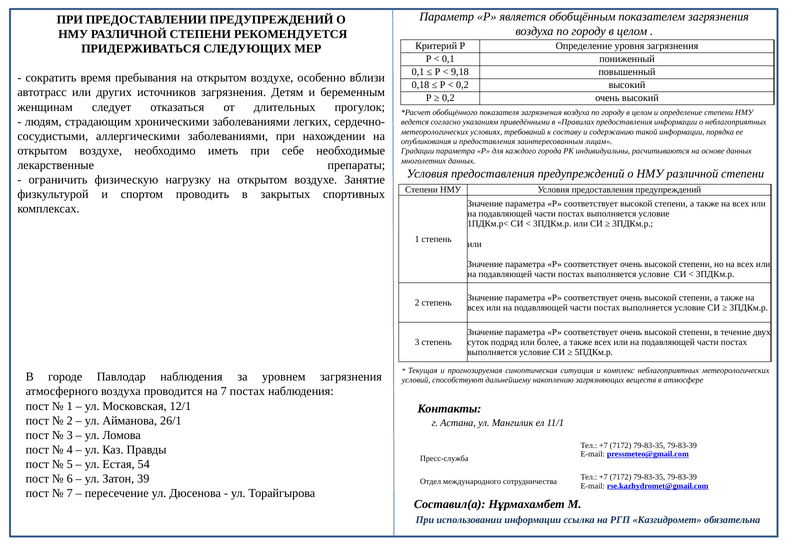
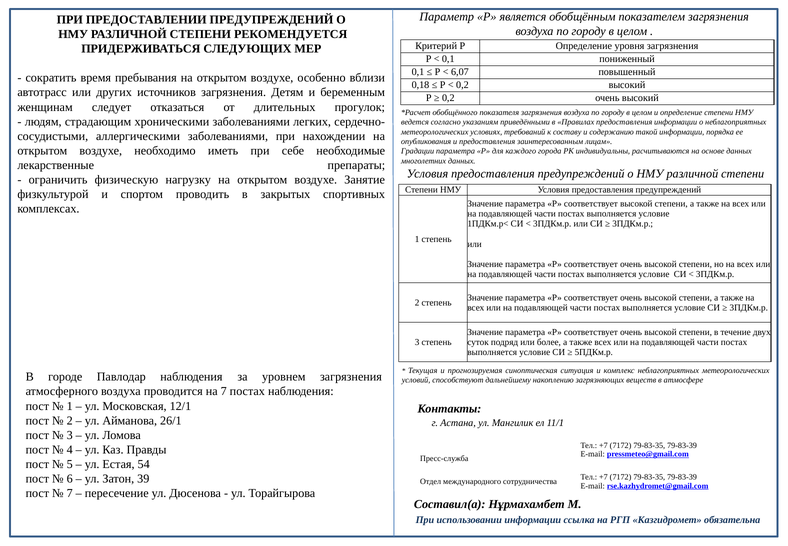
9,18: 9,18 -> 6,07 (460, 72)
